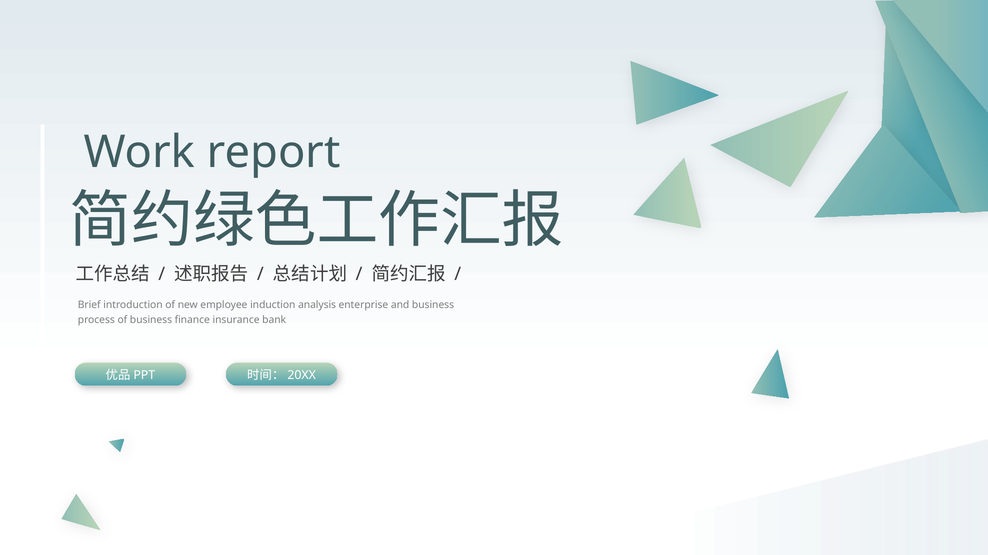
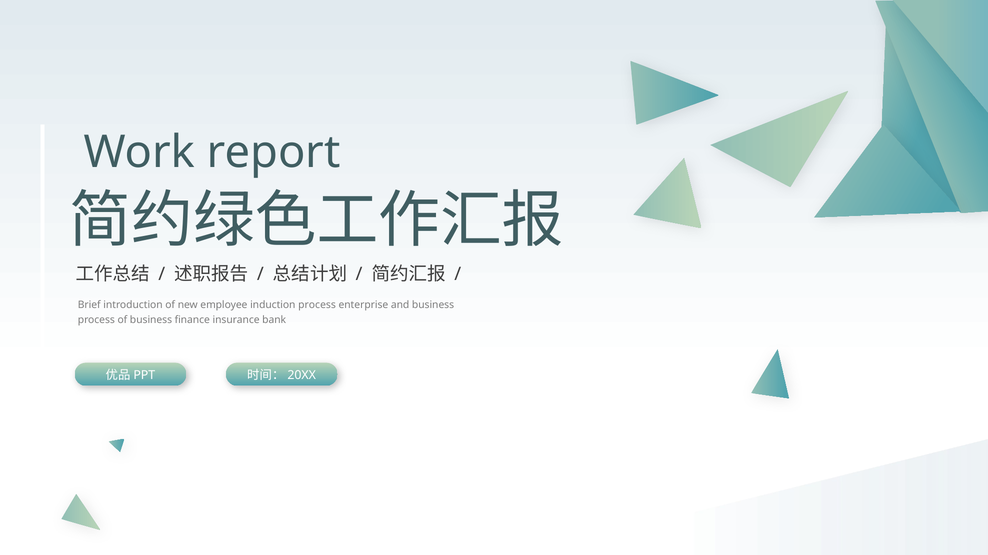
induction analysis: analysis -> process (317, 305)
